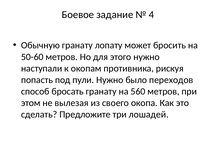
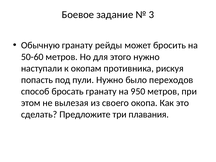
4: 4 -> 3 (151, 15)
лопату: лопату -> рейды (109, 45)
560: 560 -> 950 (138, 91)
лошадей: лошадей -> плавания (149, 114)
